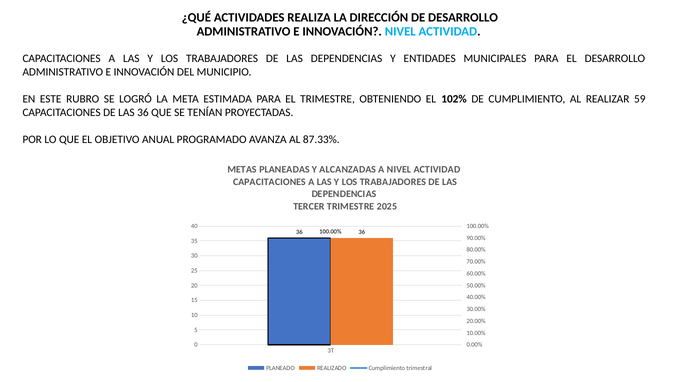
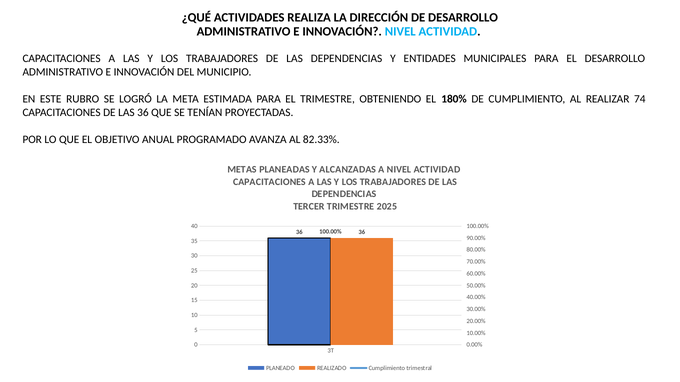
102%: 102% -> 180% (454, 99)
59: 59 -> 74 (640, 99)
87.33%: 87.33% -> 82.33% (321, 140)
